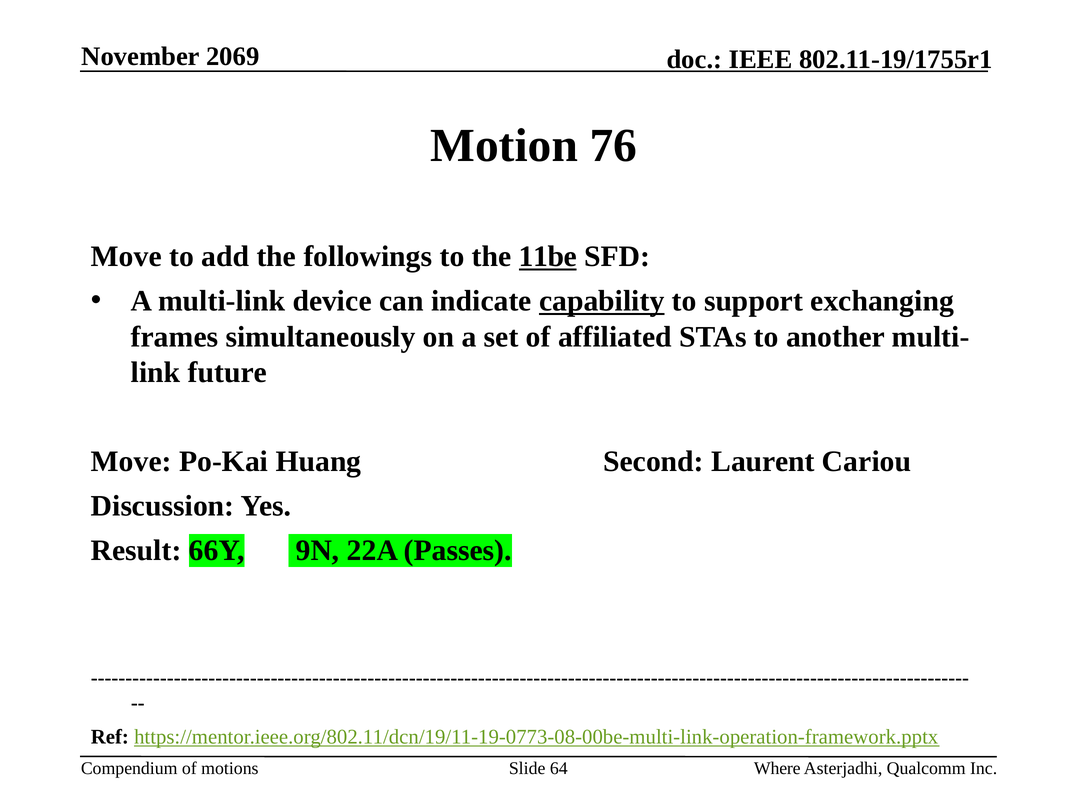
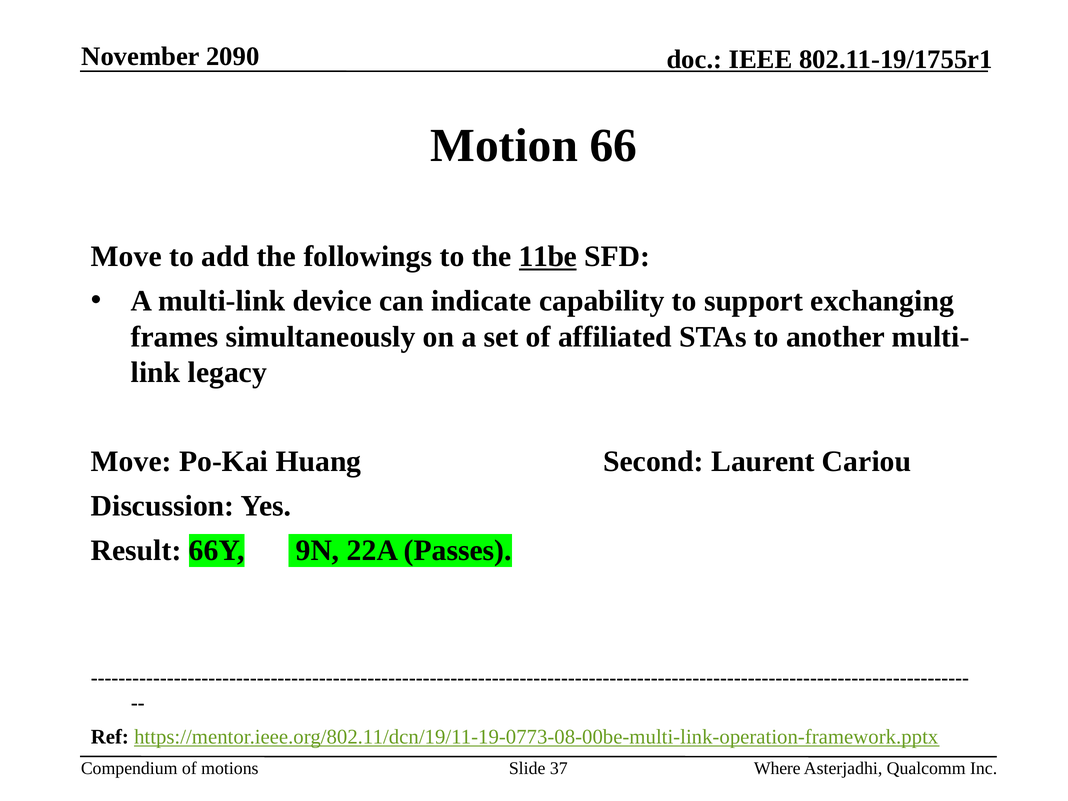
2069: 2069 -> 2090 (233, 57)
76: 76 -> 66 (613, 146)
capability underline: present -> none (602, 301)
future: future -> legacy (227, 372)
64: 64 -> 37 (559, 768)
